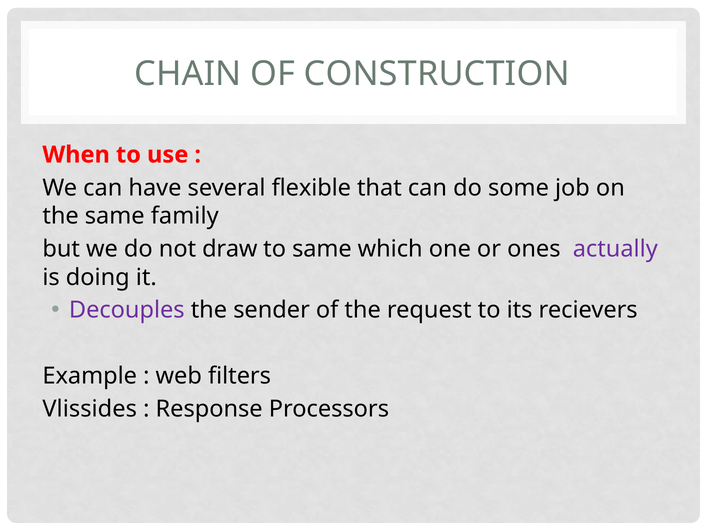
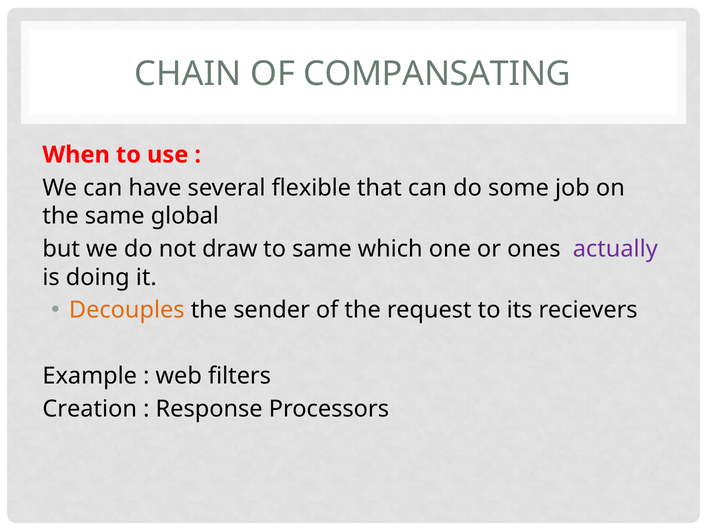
CONSTRUCTION: CONSTRUCTION -> COMPANSATING (437, 74)
family: family -> global (185, 216)
Decouples colour: purple -> orange (127, 310)
Vlissides: Vlissides -> Creation (90, 409)
